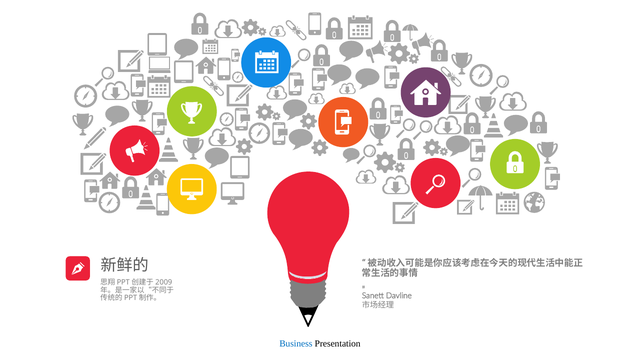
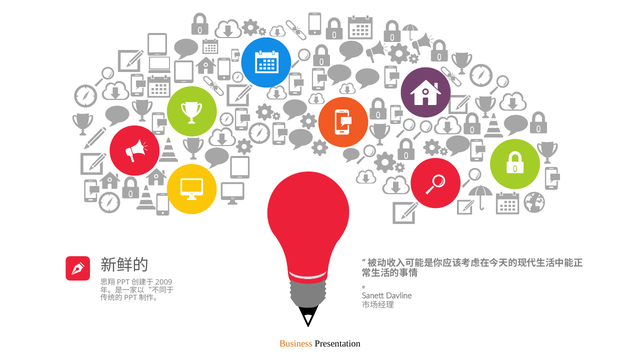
Business colour: blue -> orange (296, 344)
